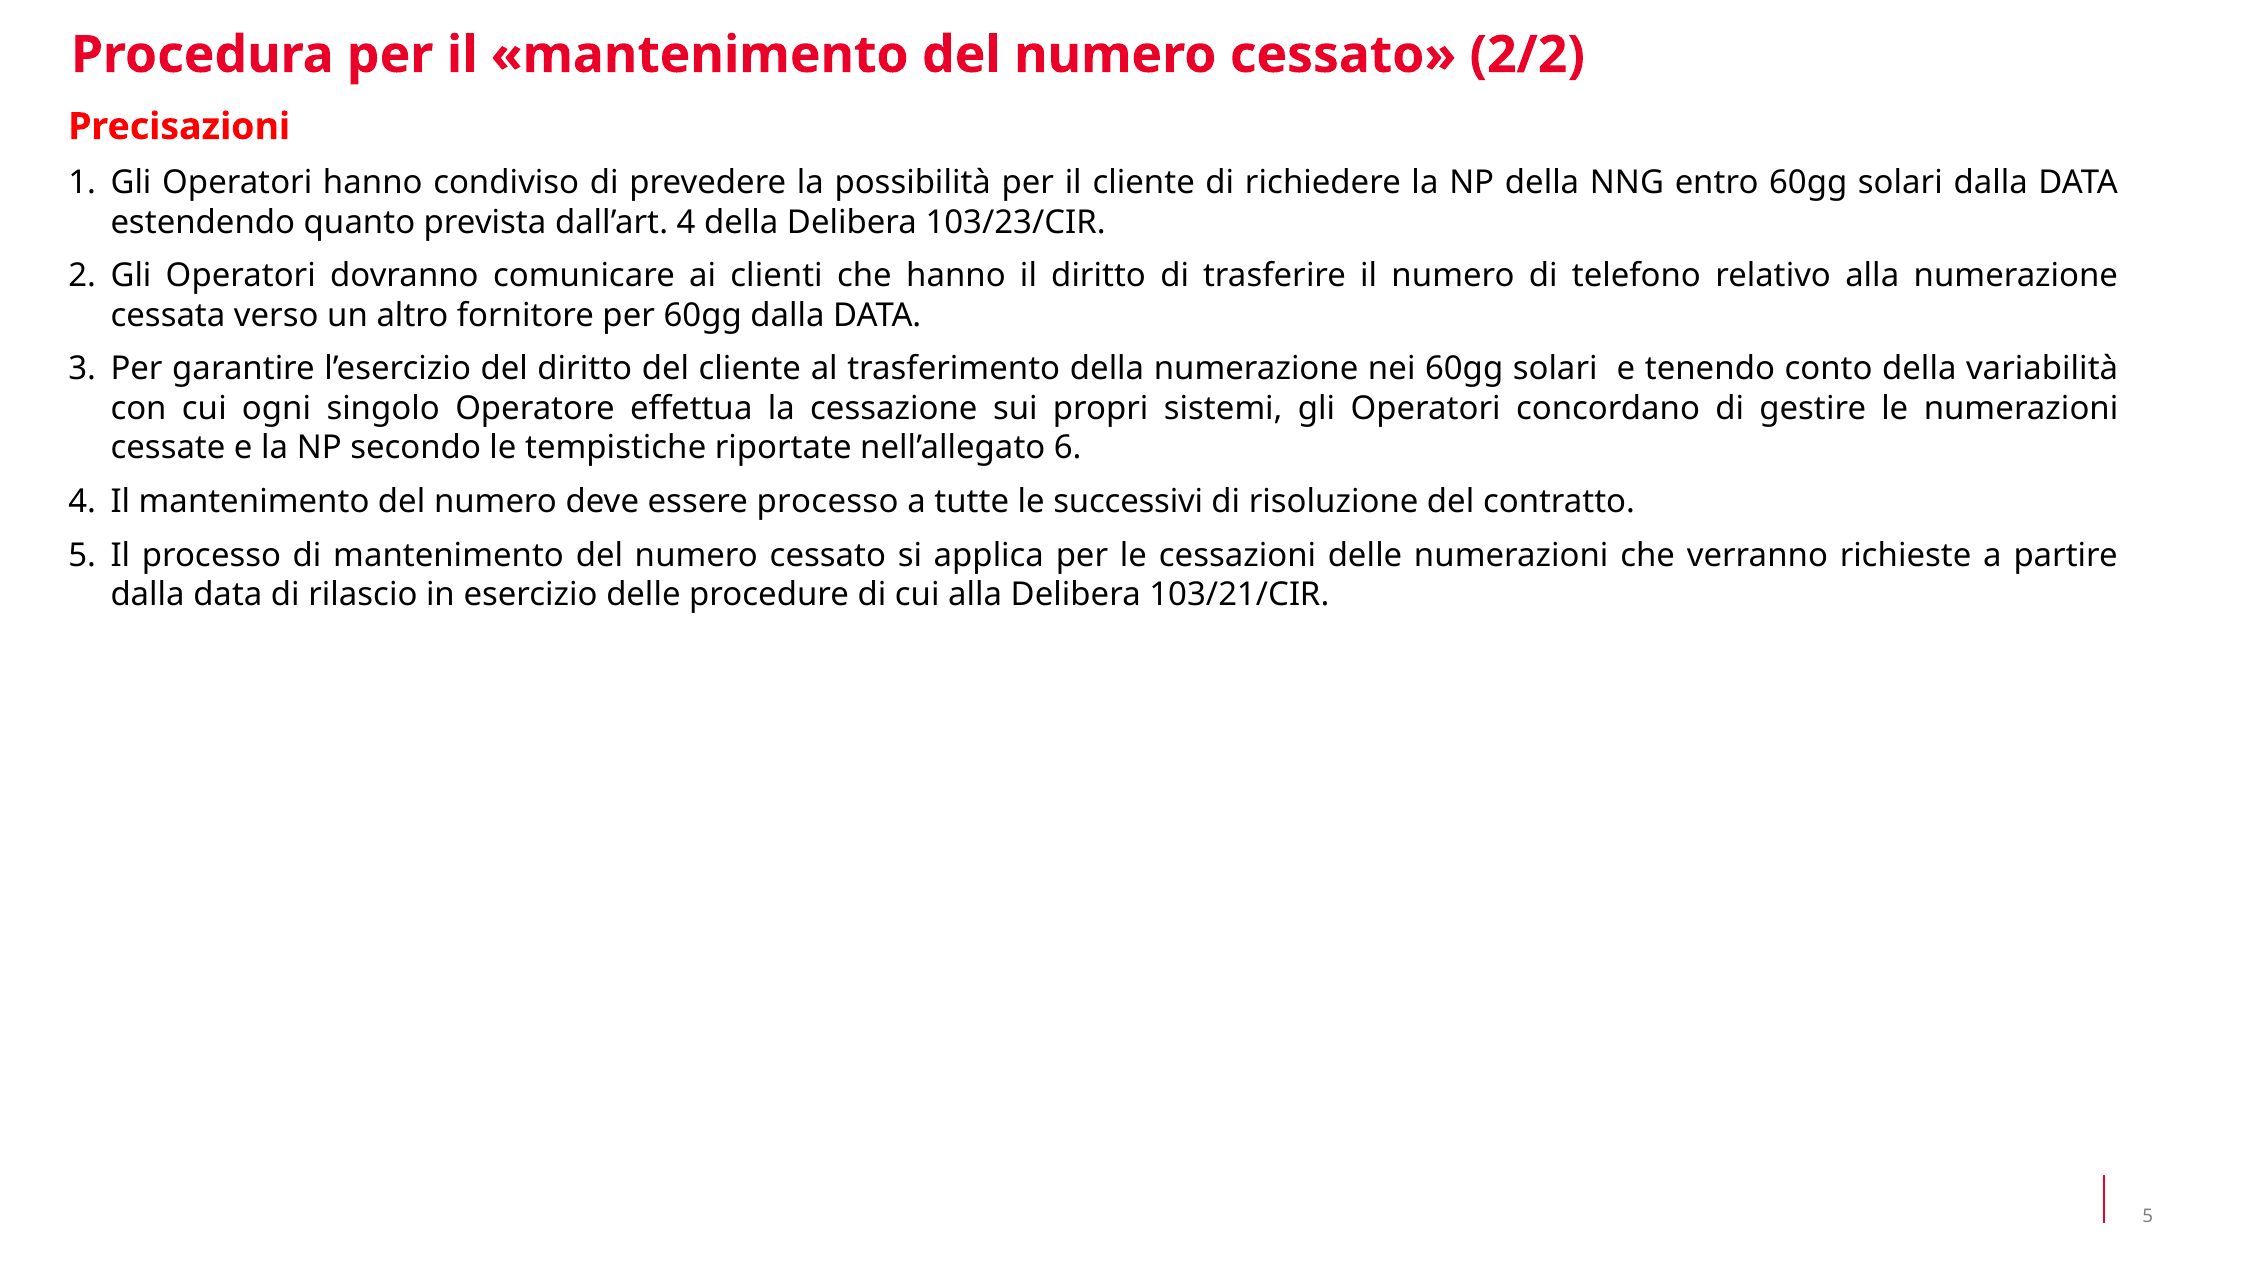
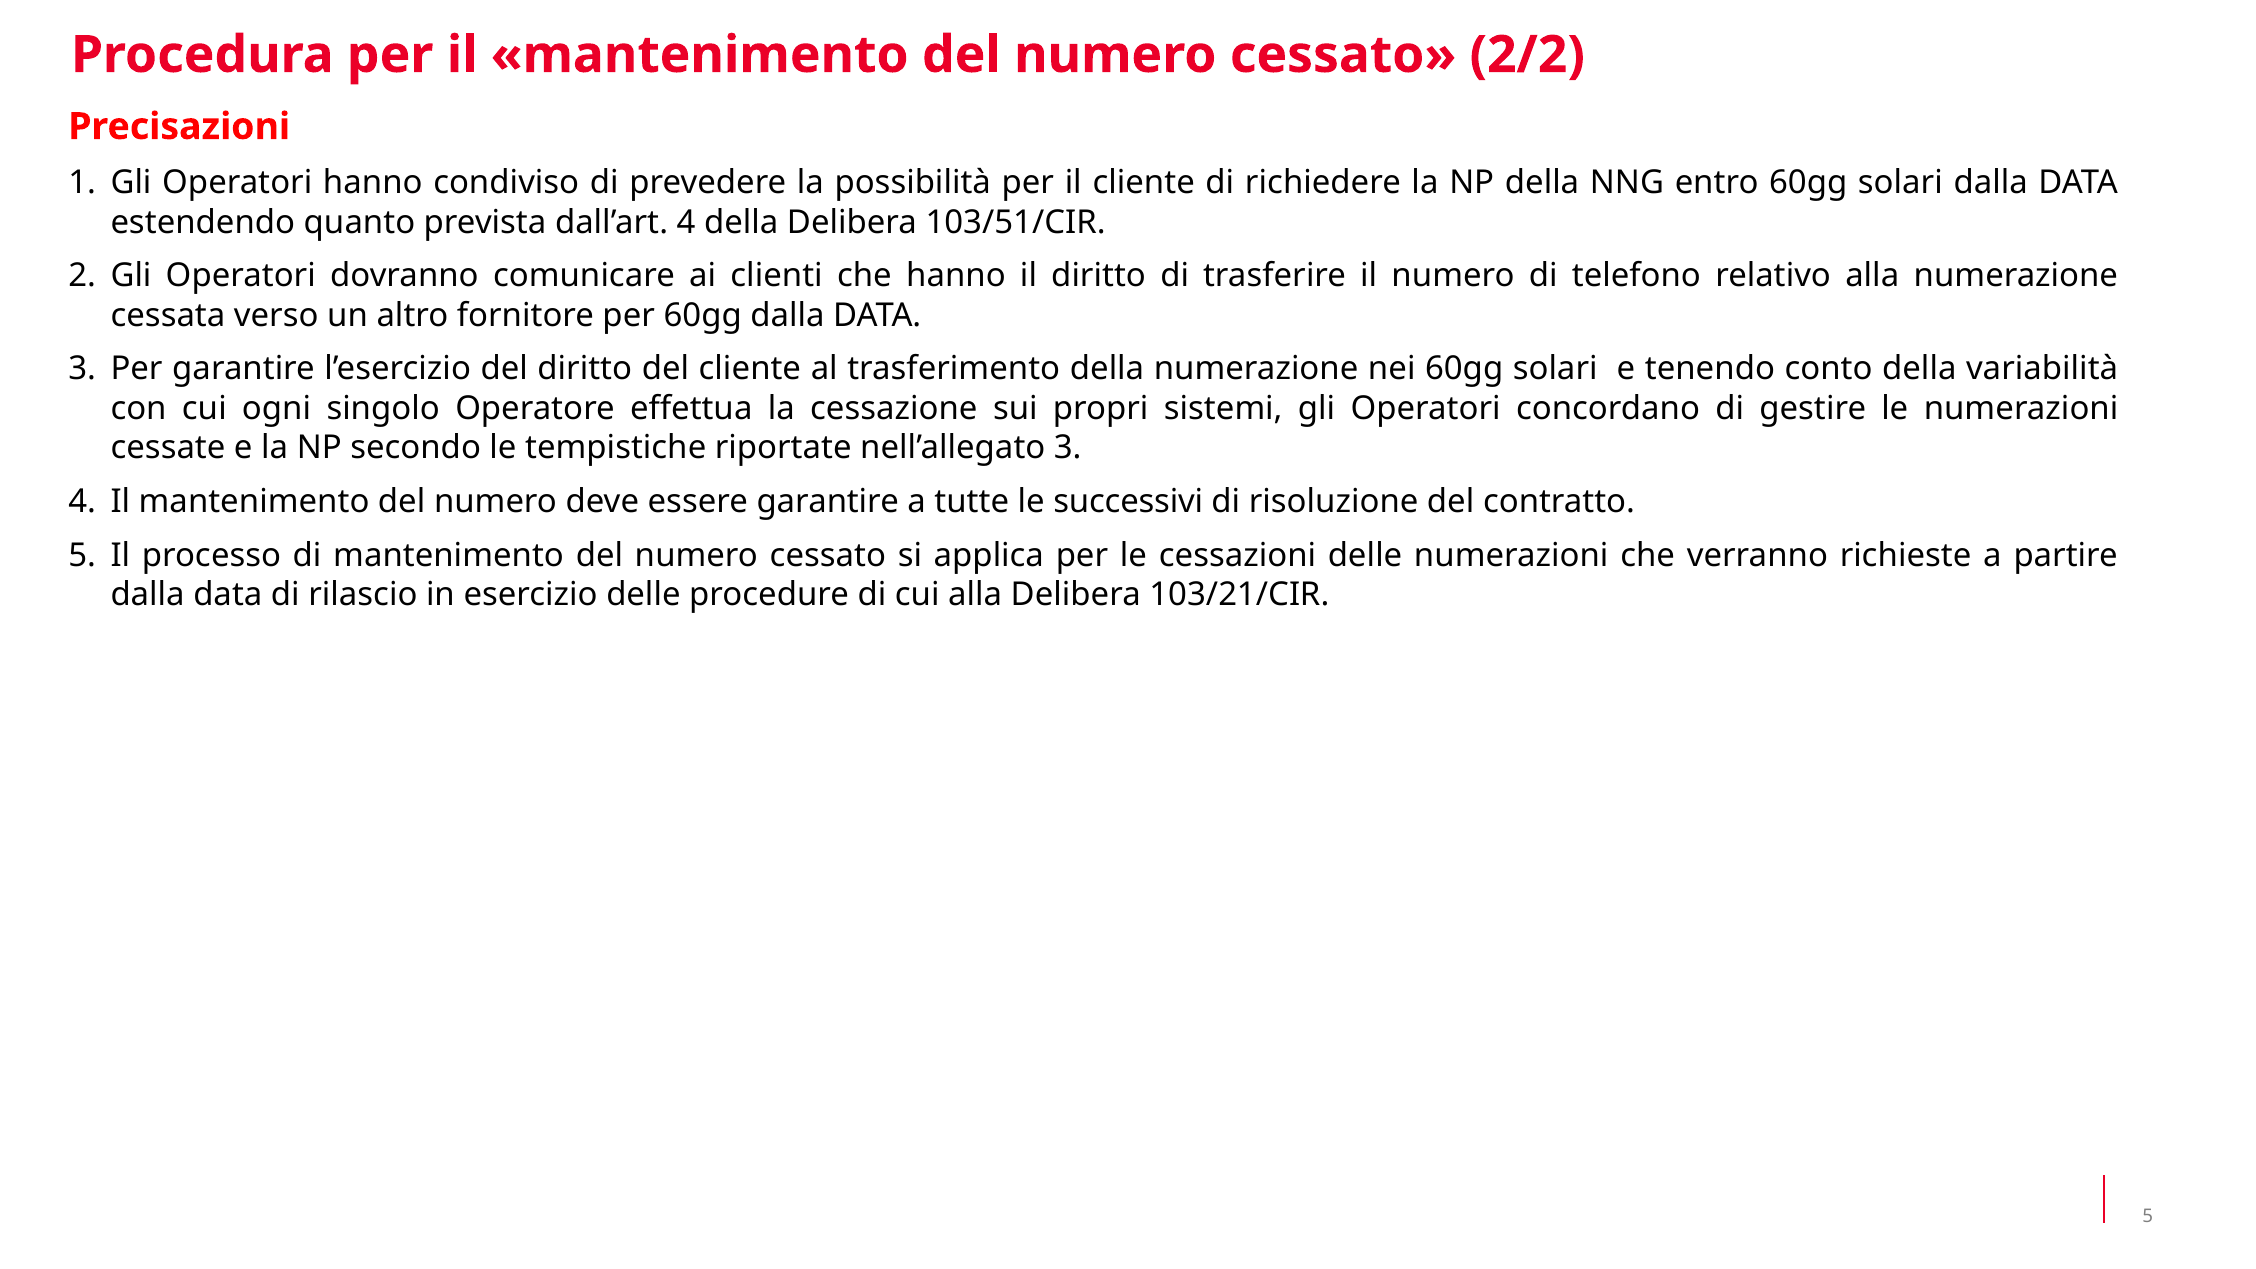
103/23/CIR: 103/23/CIR -> 103/51/CIR (1016, 222)
nell’allegato 6: 6 -> 3 (1068, 448)
essere processo: processo -> garantire (828, 502)
